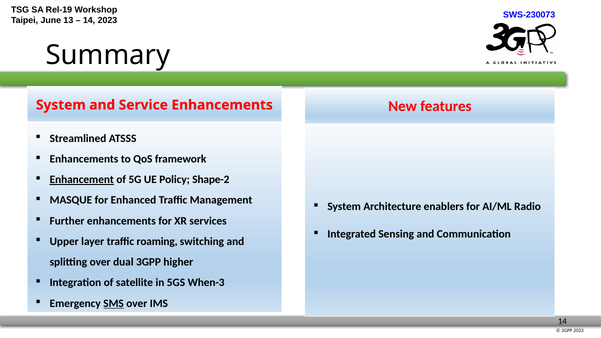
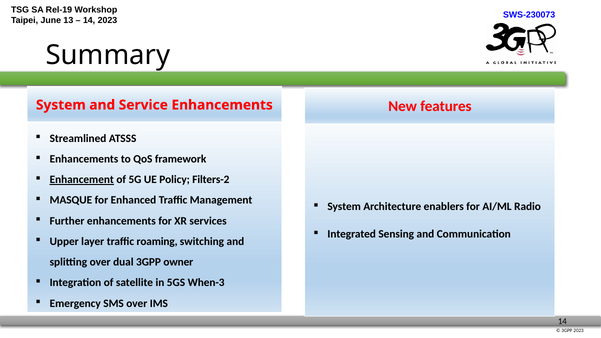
Shape-2: Shape-2 -> Filters-2 (211, 180)
higher: higher -> owner (178, 262)
SMS underline: present -> none (114, 303)
